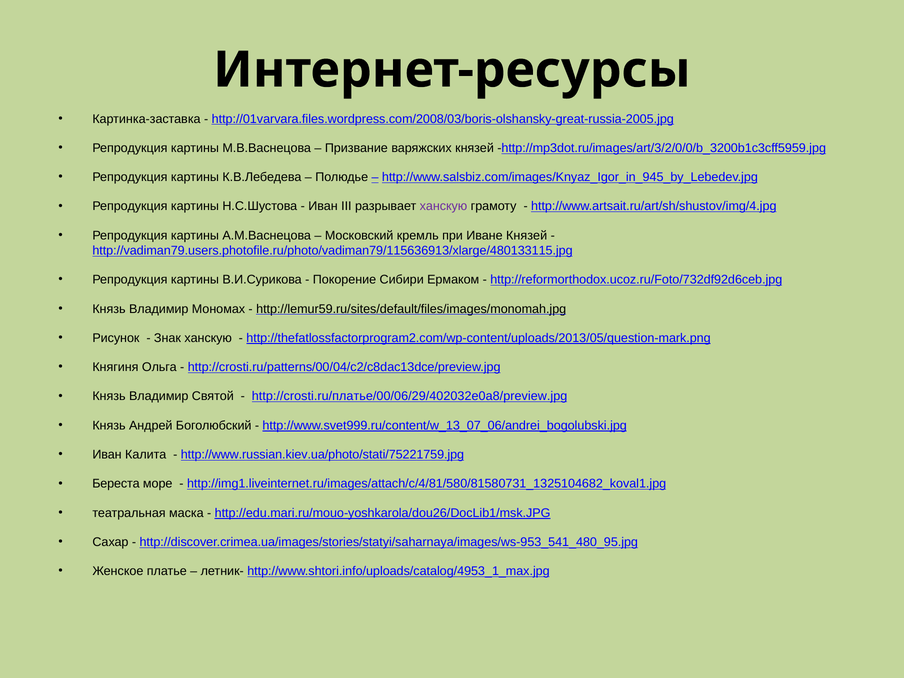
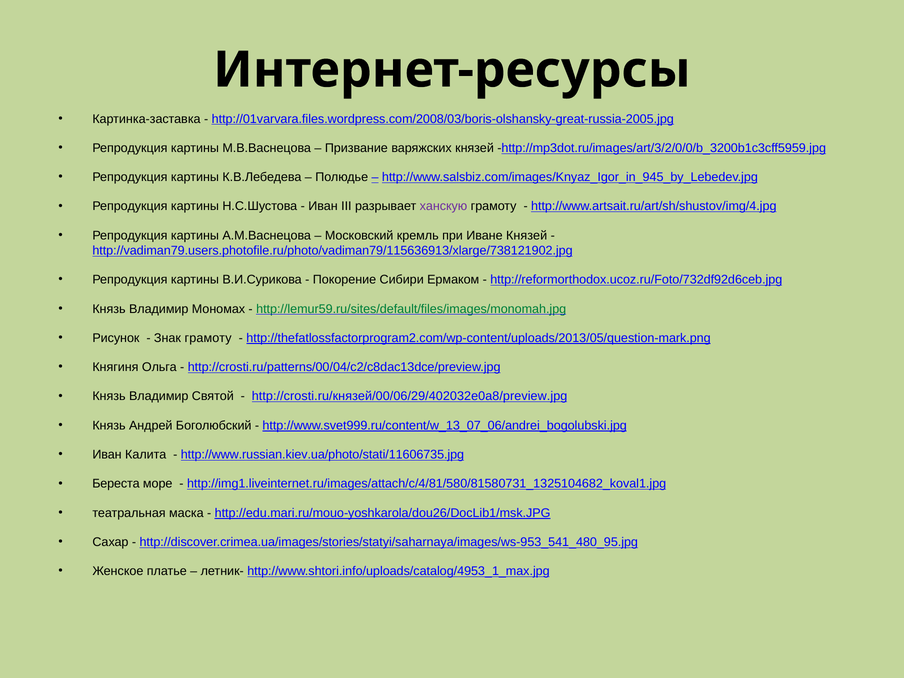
http://vadiman79.users.photofile.ru/photo/vadiman79/115636913/xlarge/480133115.jpg: http://vadiman79.users.photofile.ru/photo/vadiman79/115636913/xlarge/480133115.jpg -> http://vadiman79.users.photofile.ru/photo/vadiman79/115636913/xlarge/738121902.jpg (333, 251)
http://lemur59.ru/sites/default/files/images/monomah.jpg colour: black -> green (411, 309)
Знак ханскую: ханскую -> грамоту (208, 338)
http://crosti.ru/платье/00/06/29/402032e0a8/preview.jpg: http://crosti.ru/платье/00/06/29/402032e0a8/preview.jpg -> http://crosti.ru/князей/00/06/29/402032e0a8/preview.jpg (410, 396)
http://www.russian.kiev.ua/photo/stati/75221759.jpg: http://www.russian.kiev.ua/photo/stati/75221759.jpg -> http://www.russian.kiev.ua/photo/stati/11606735.jpg (322, 455)
